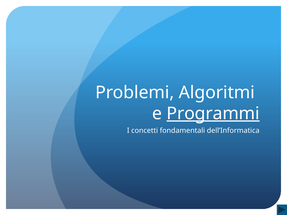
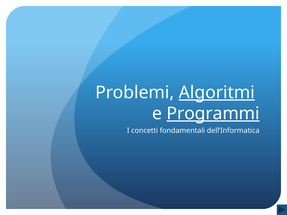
Algoritmi underline: none -> present (217, 93)
